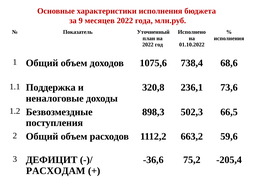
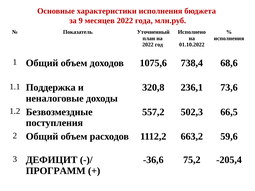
898,3: 898,3 -> 557,2 (153, 112)
РАСХОДАМ: РАСХОДАМ -> ПРОГРАММ (56, 171)
